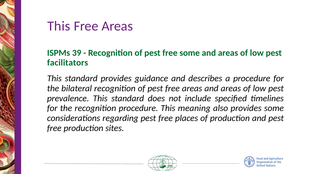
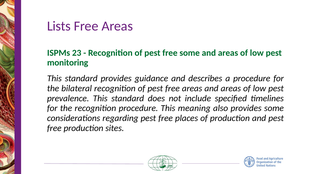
This: This -> Lists (59, 26)
39: 39 -> 23 (77, 53)
facilitators: facilitators -> monitoring (68, 63)
